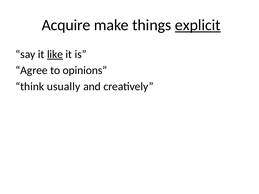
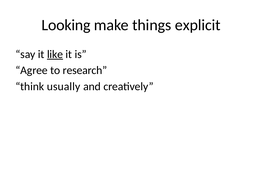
Acquire: Acquire -> Looking (66, 25)
explicit underline: present -> none (198, 25)
opinions: opinions -> research (85, 70)
